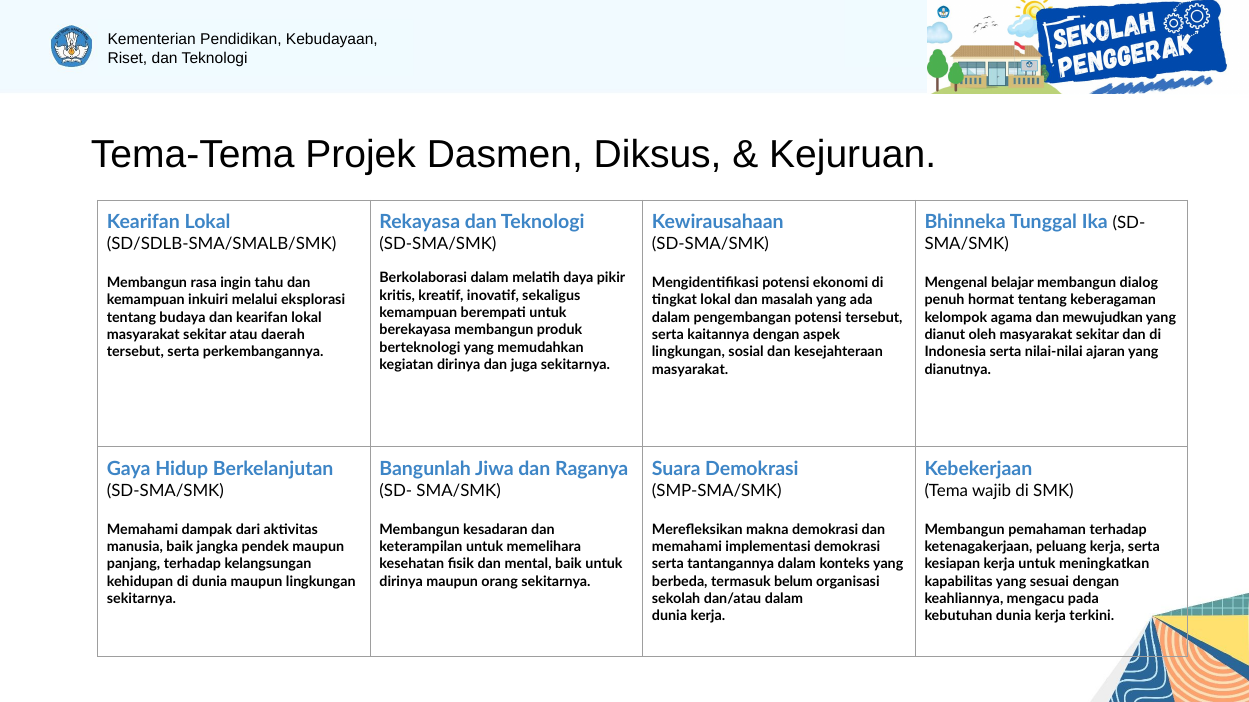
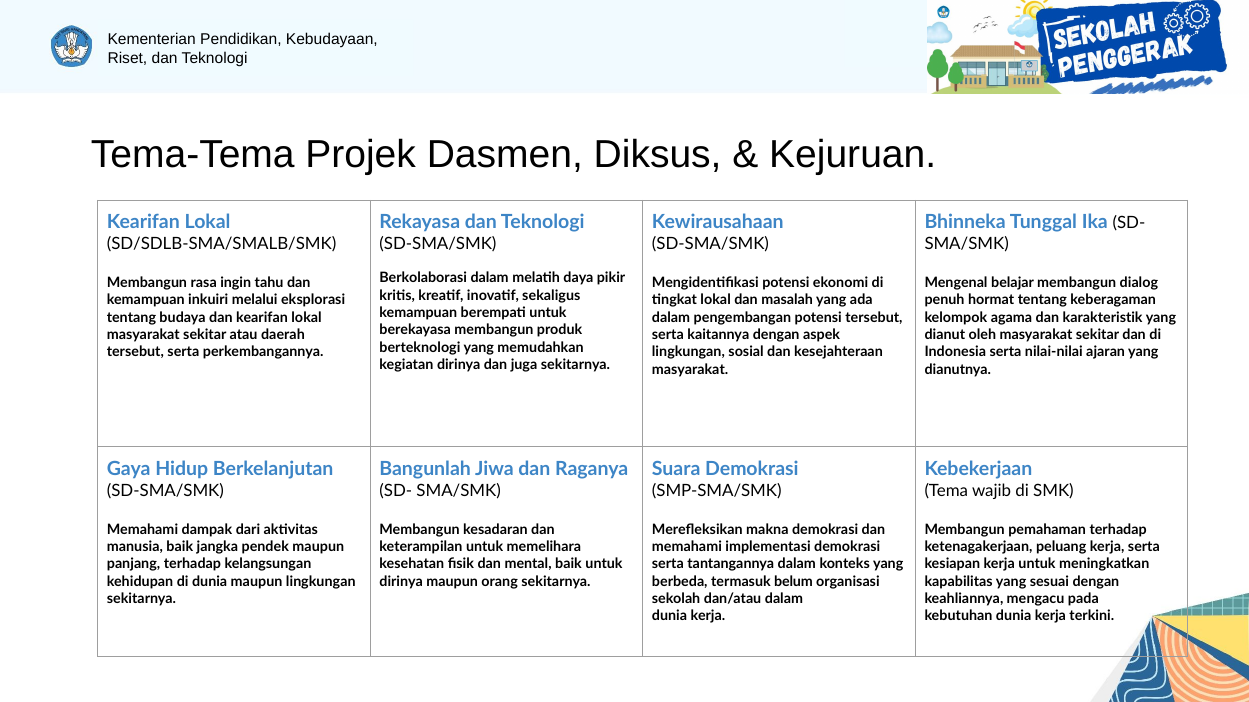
mewujudkan: mewujudkan -> karakteristik (1103, 318)
